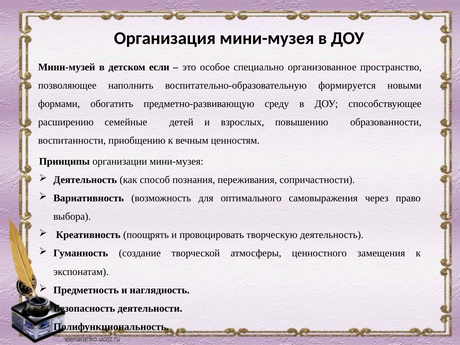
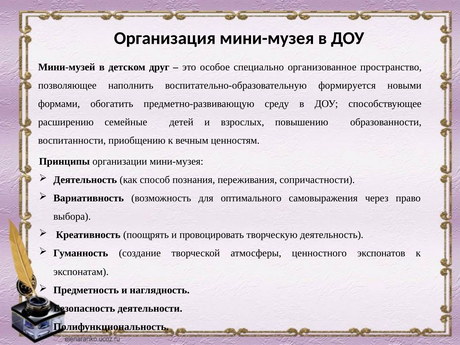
если: если -> друг (159, 67)
замещения: замещения -> экспонатов (381, 253)
